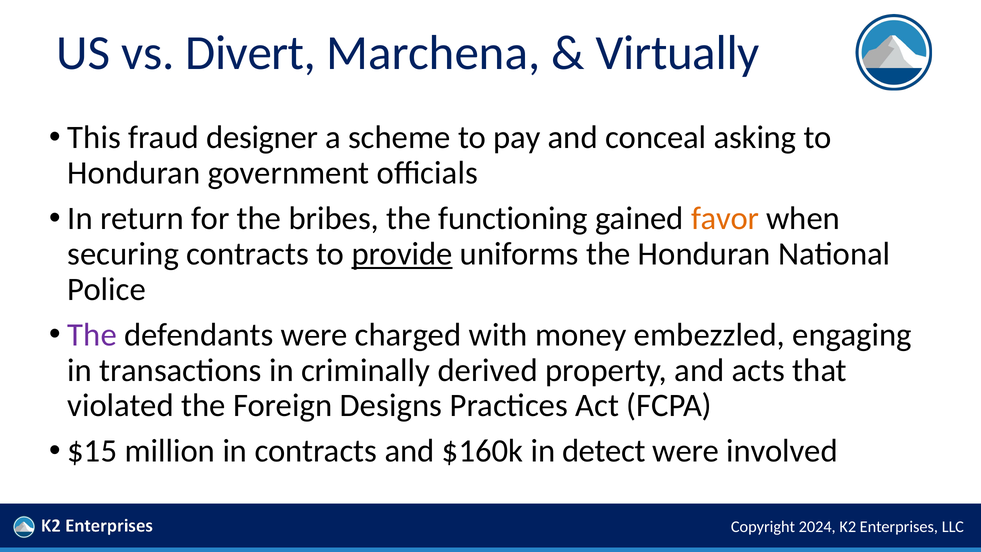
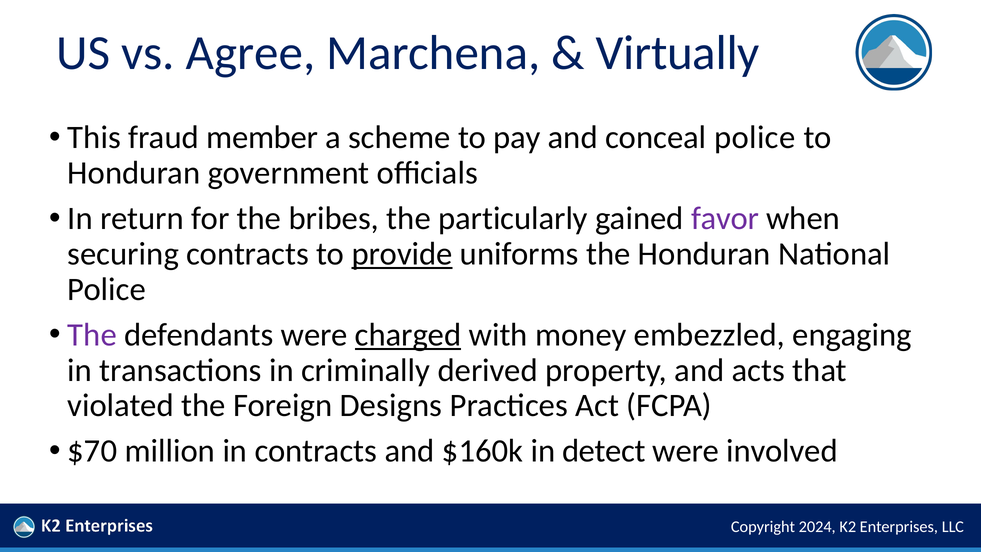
Divert: Divert -> Agree (251, 53)
designer: designer -> member (262, 138)
conceal asking: asking -> police (755, 138)
functioning: functioning -> particularly (513, 219)
favor colour: orange -> purple (725, 219)
charged underline: none -> present (408, 335)
$15: $15 -> $70 (92, 451)
